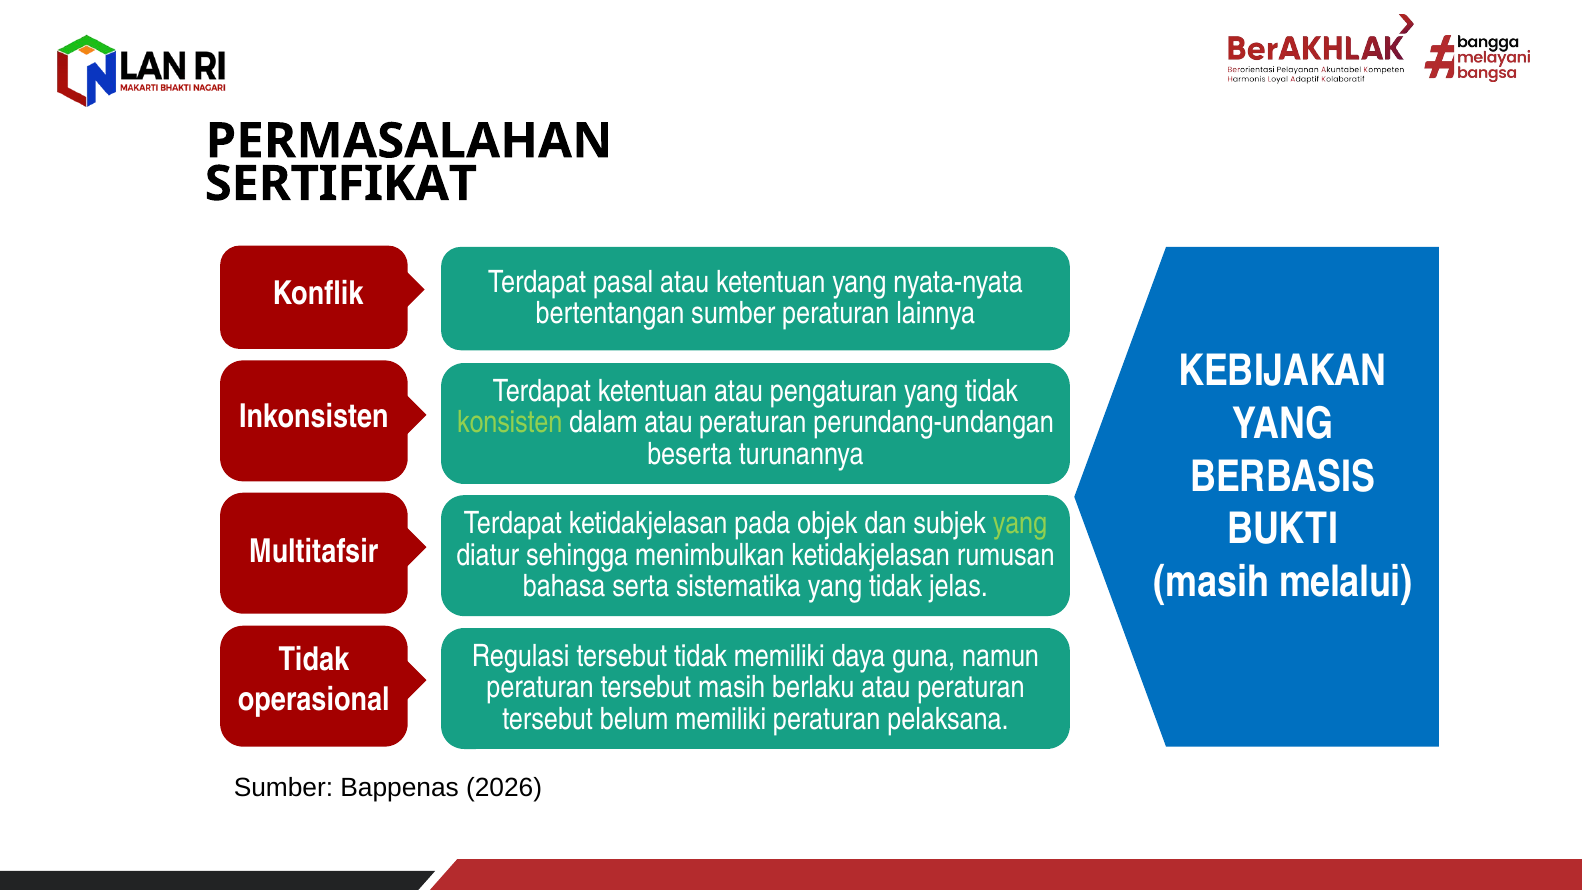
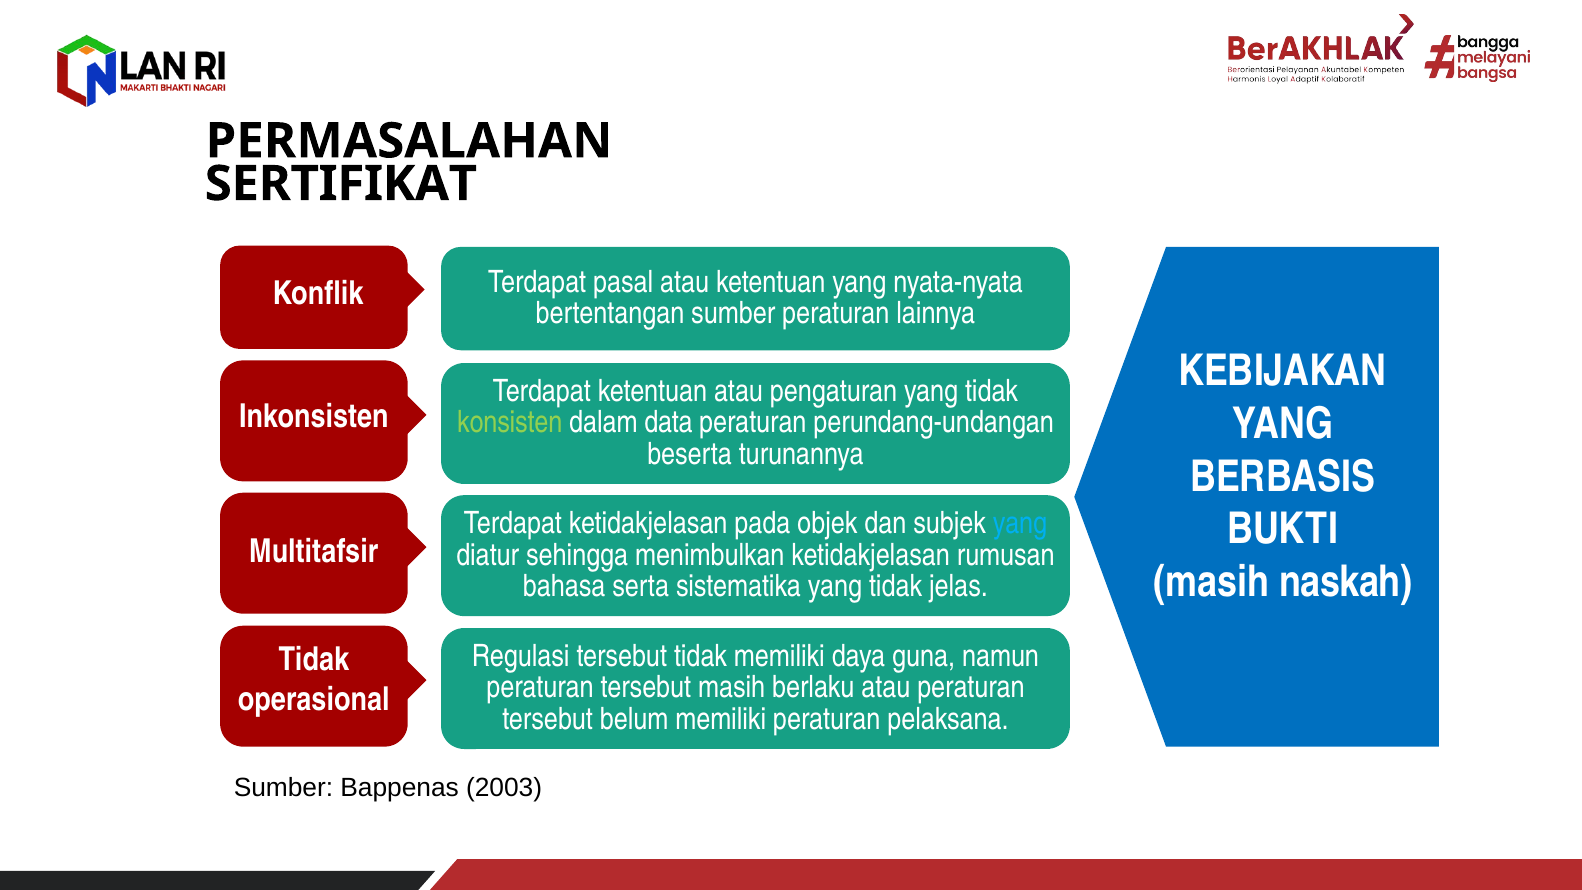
dalam atau: atau -> data (669, 423)
yang colour: light green -> light blue (1020, 523)
melalui: melalui -> naskah (1346, 582)
2026: 2026 -> 2003 (504, 788)
